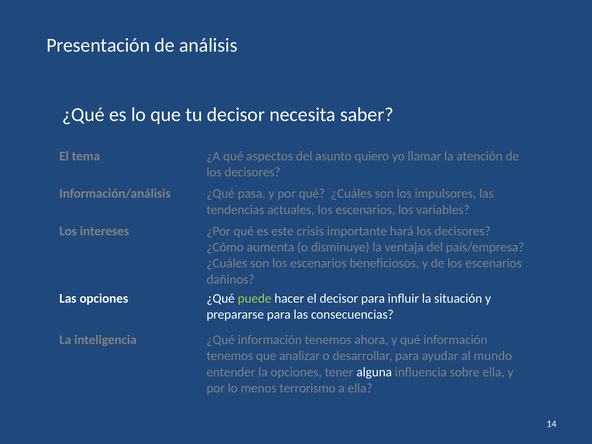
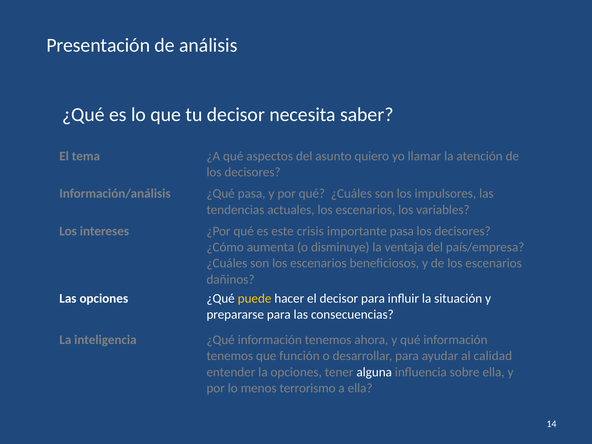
importante hará: hará -> pasa (402, 231)
puede colour: light green -> yellow (255, 298)
analizar: analizar -> función (299, 356)
mundo: mundo -> calidad (493, 356)
